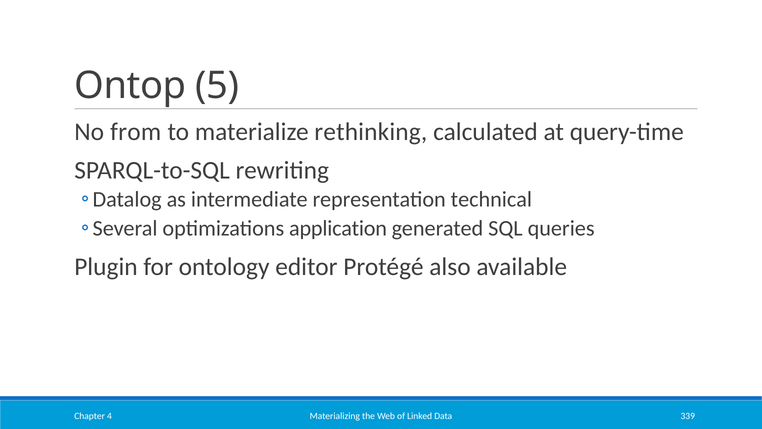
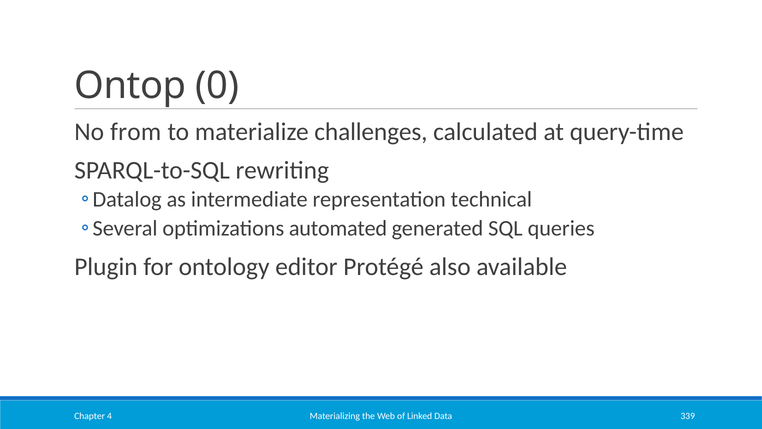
5: 5 -> 0 (217, 85)
rethinking: rethinking -> challenges (371, 132)
application: application -> automated (338, 228)
